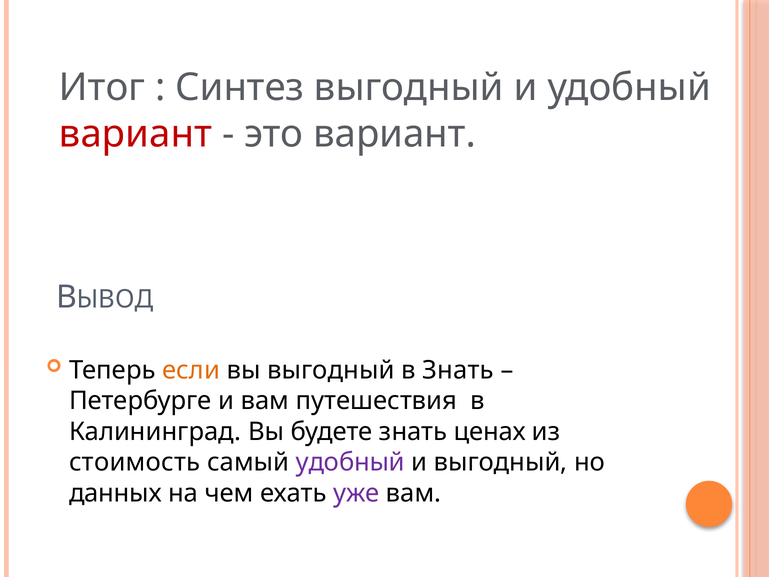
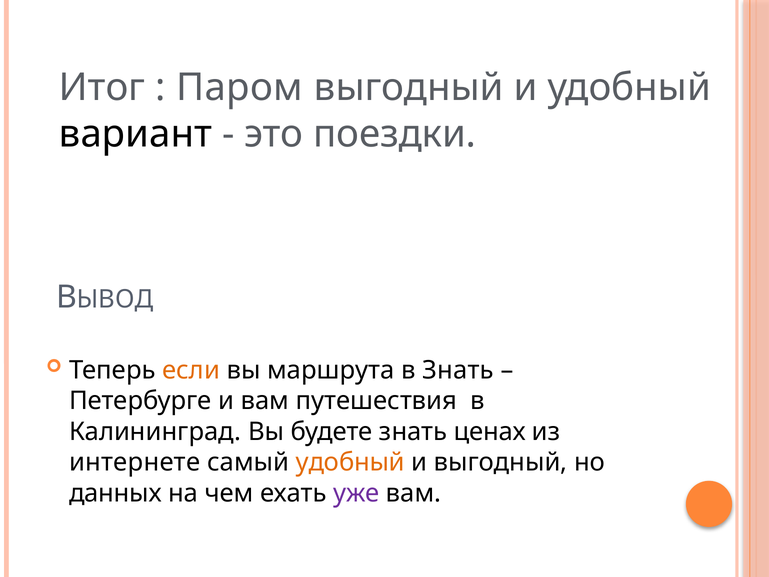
Синтез: Синтез -> Паром (240, 88)
вариант colour: red -> black (136, 134)
это вариант: вариант -> поездки (395, 134)
вы выгодный: выгодный -> маршрута (331, 370)
стоимость: стоимость -> интернете (135, 462)
удобный colour: purple -> orange (350, 462)
